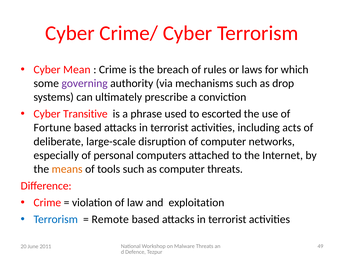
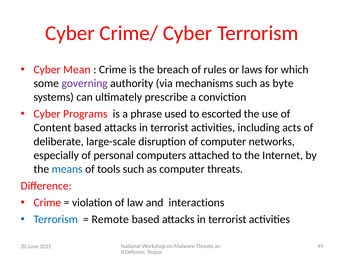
drop: drop -> byte (283, 83)
Transitive: Transitive -> Programs (85, 114)
Fortune: Fortune -> Content (52, 128)
means colour: orange -> blue (67, 169)
exploitation: exploitation -> interactions (196, 203)
